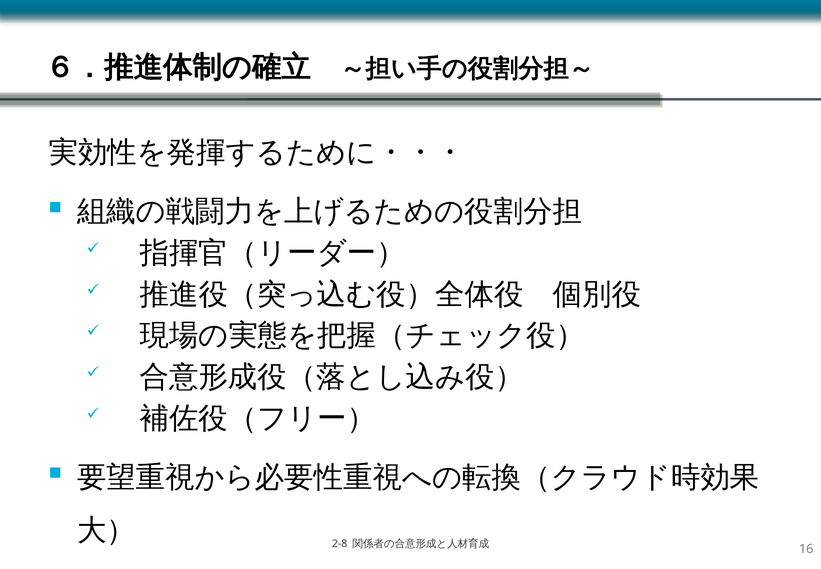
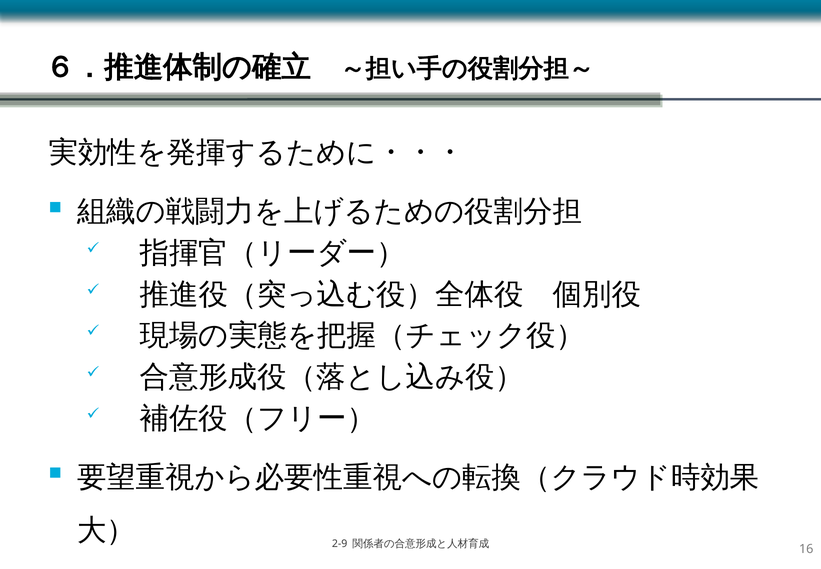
2-8: 2-8 -> 2-9 (340, 543)
